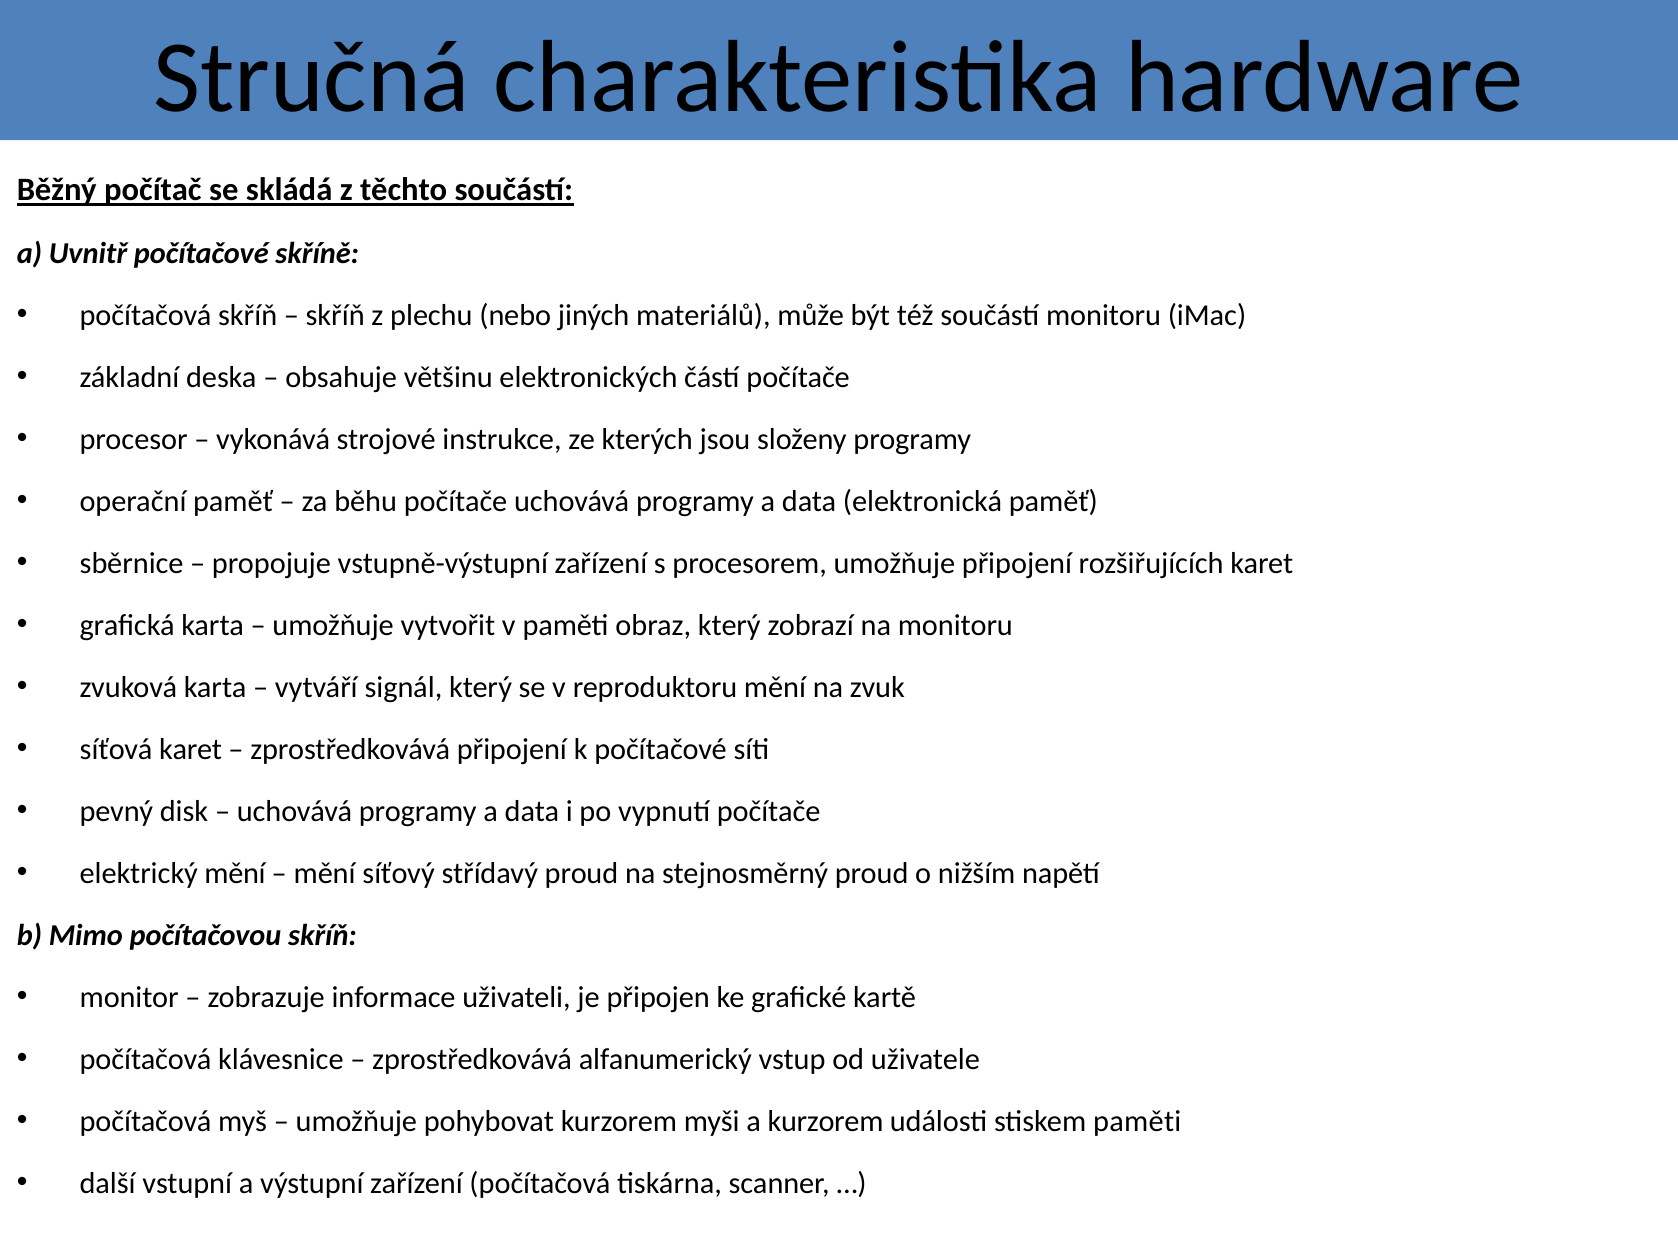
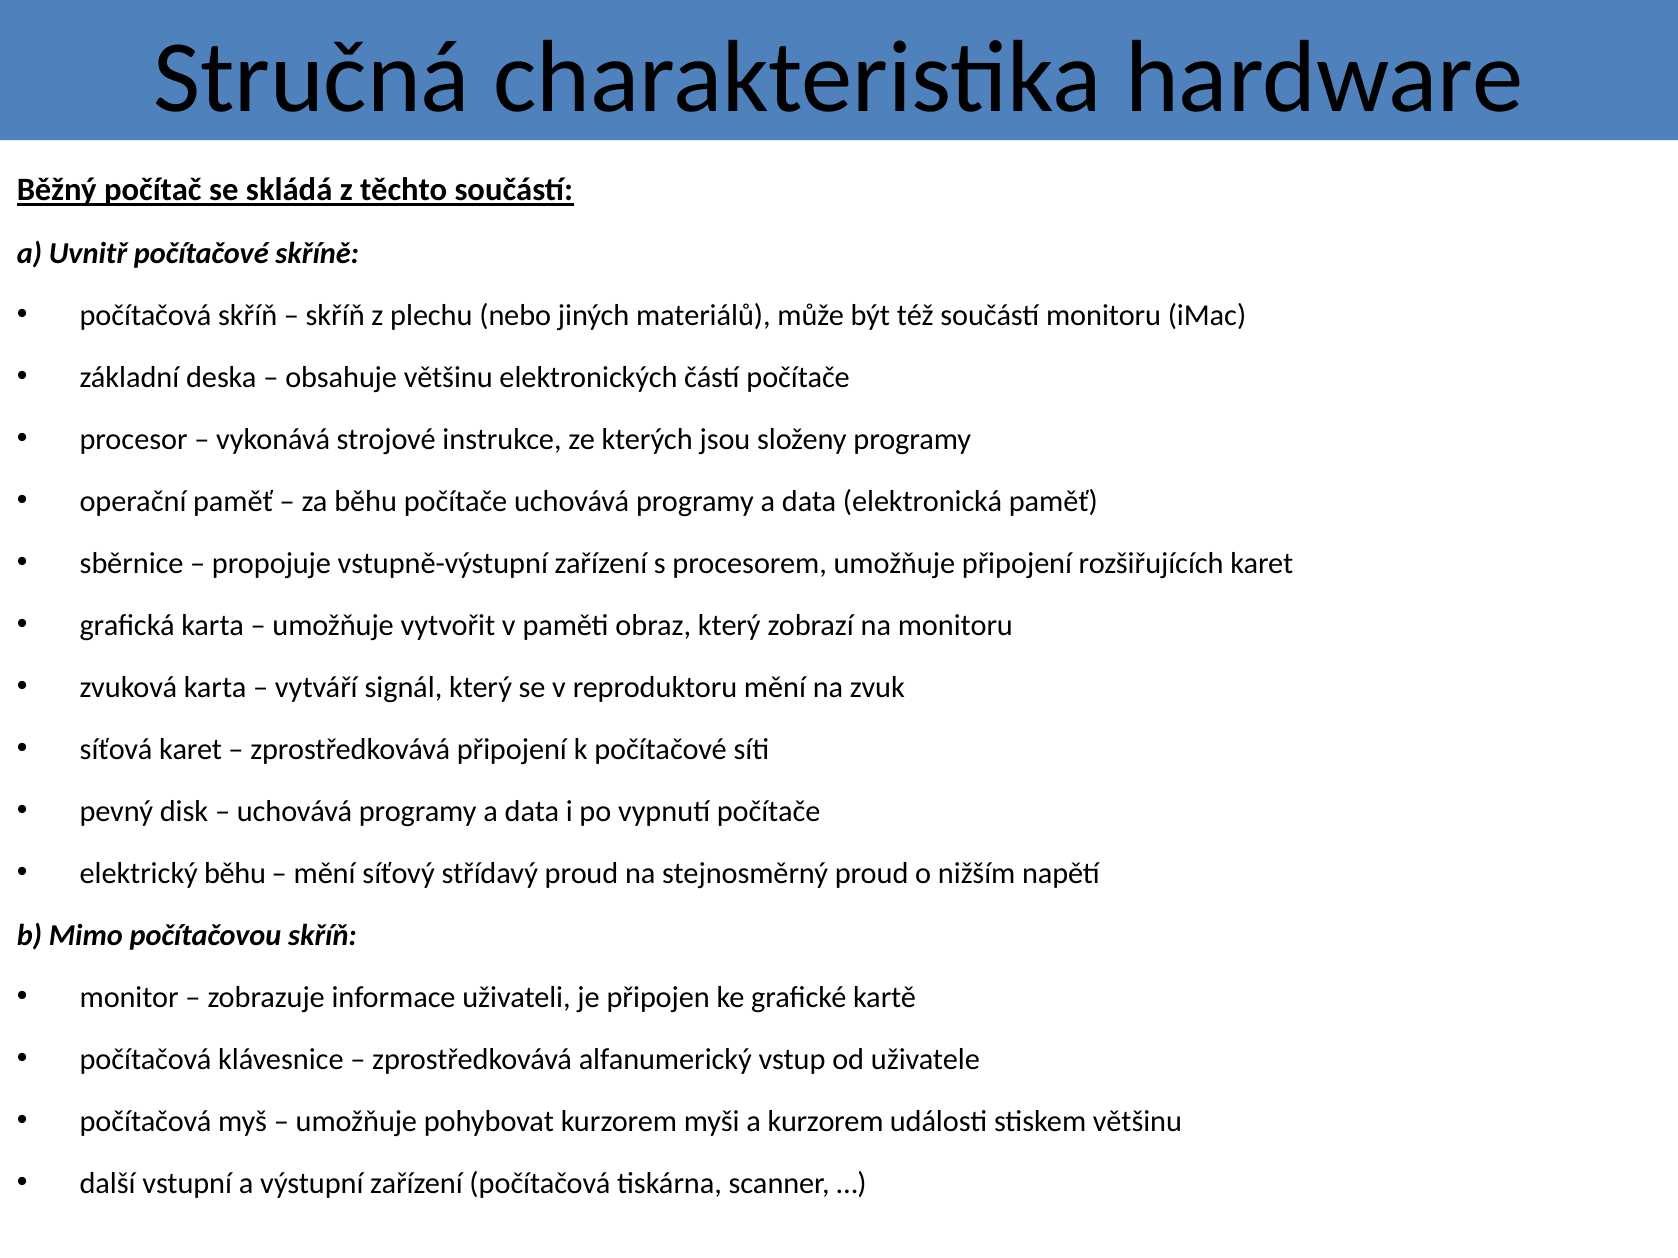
elektrický mění: mění -> běhu (235, 874)
stiskem paměti: paměti -> většinu (1137, 1122)
